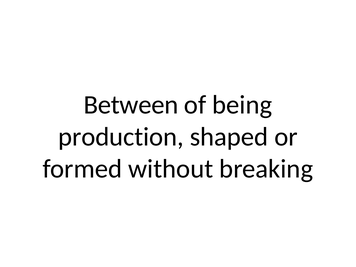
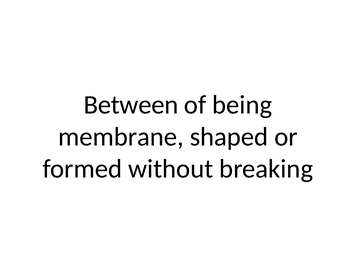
production: production -> membrane (121, 137)
